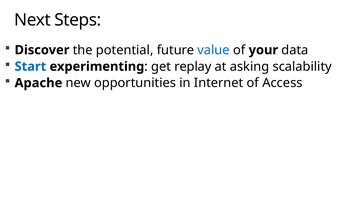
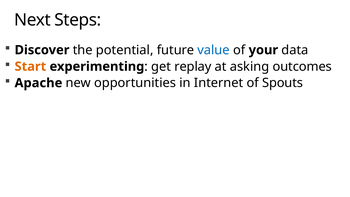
Start colour: blue -> orange (30, 66)
scalability: scalability -> outcomes (302, 66)
Access: Access -> Spouts (283, 83)
